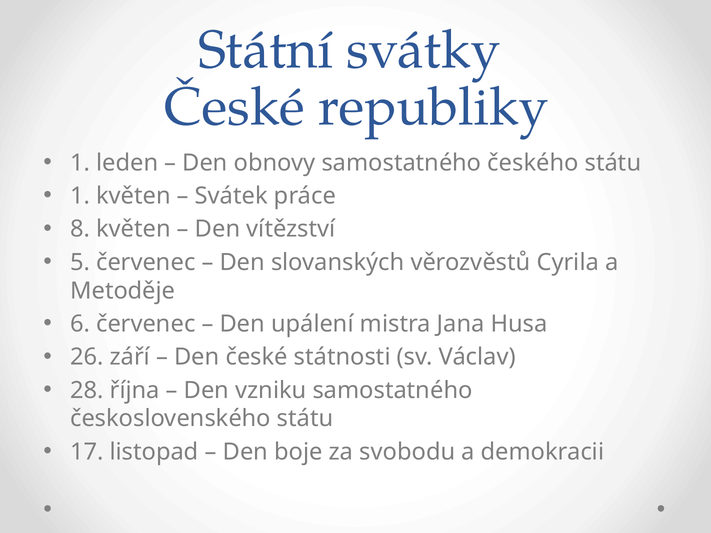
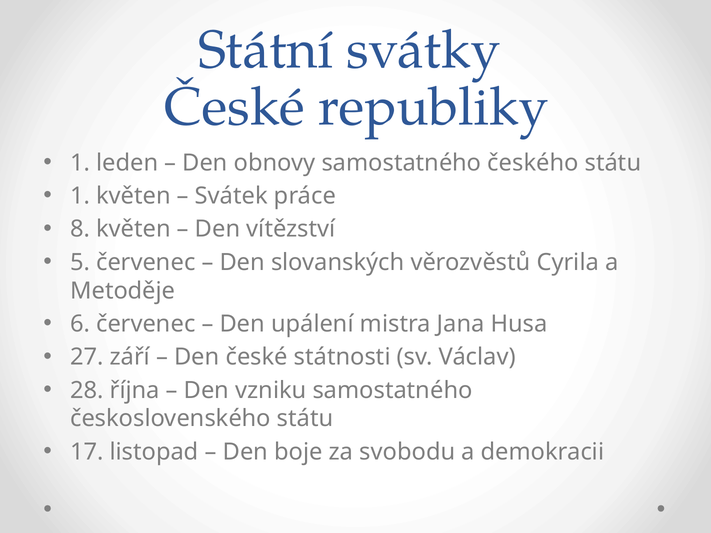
26: 26 -> 27 (87, 357)
